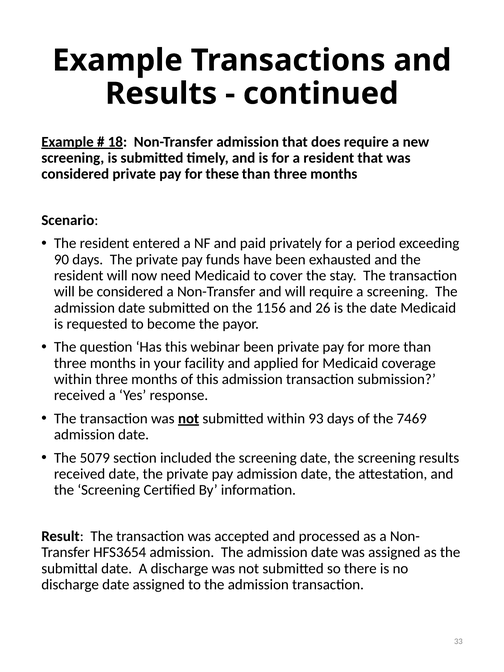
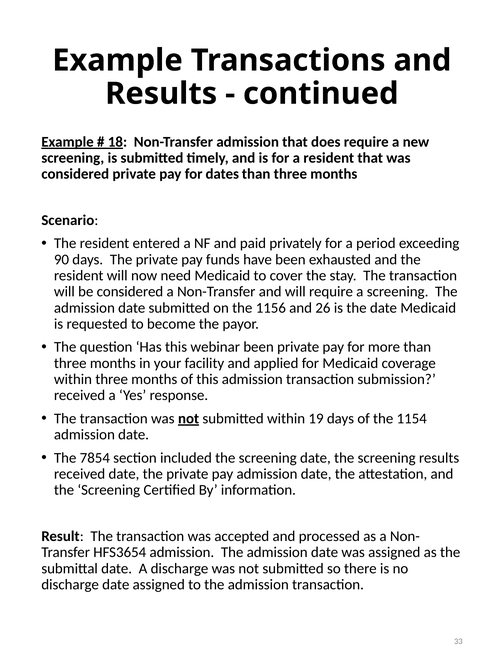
these: these -> dates (222, 174)
93: 93 -> 19 (316, 419)
7469: 7469 -> 1154 (412, 419)
5079: 5079 -> 7854 (95, 458)
